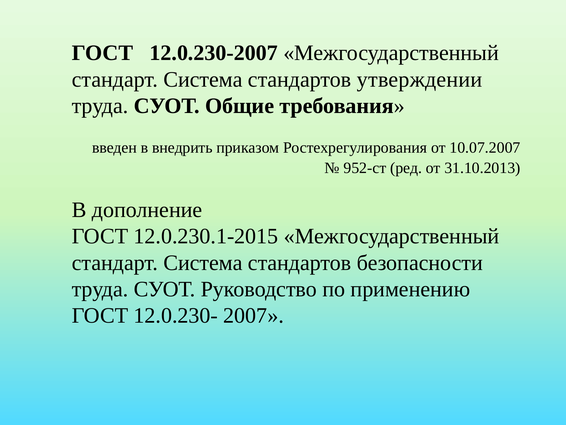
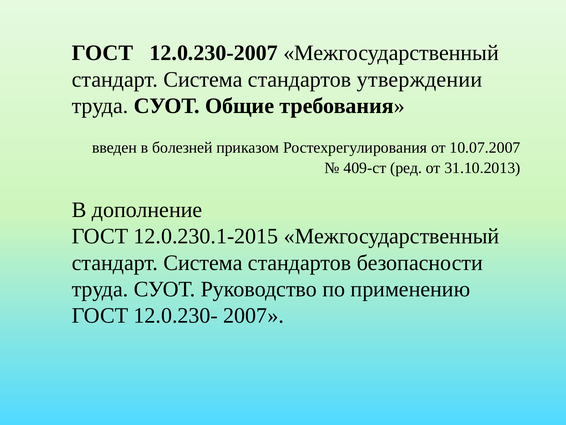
внедрить: внедрить -> болезней (182, 147)
952-ст: 952-ст -> 409-ст (365, 168)
